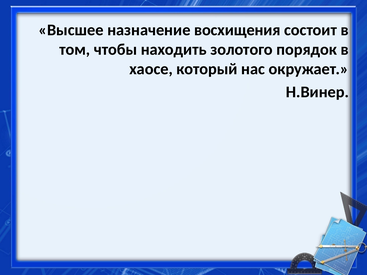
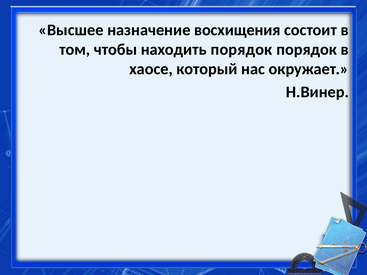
находить золотого: золотого -> порядок (241, 50)
